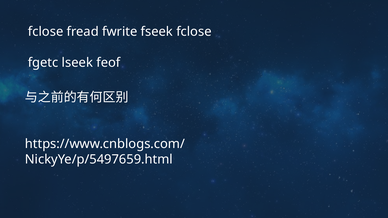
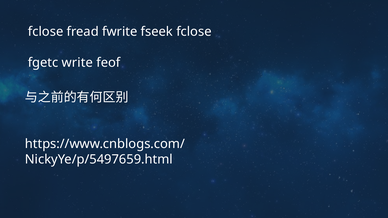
lseek: lseek -> write (77, 63)
